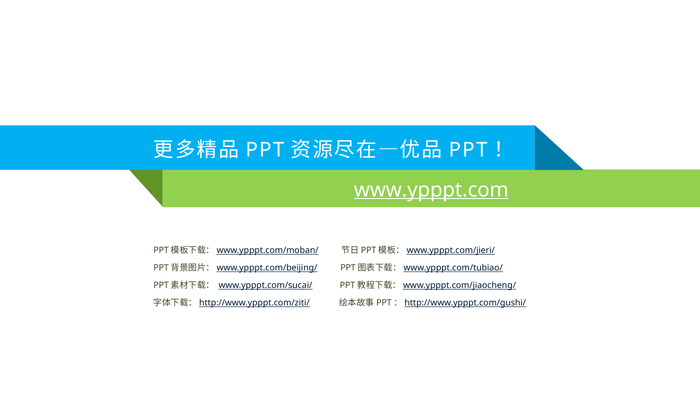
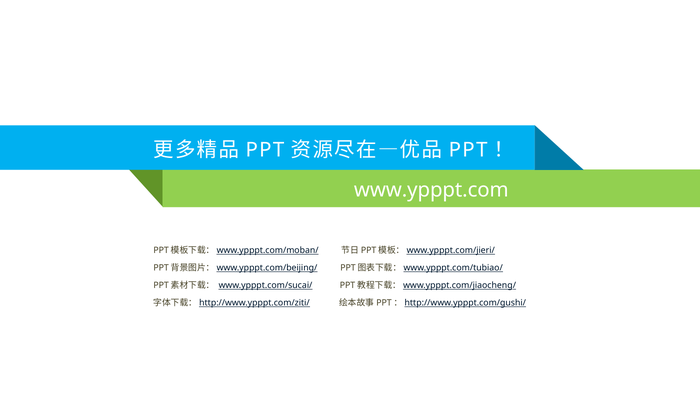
www.ypppt.com underline: present -> none (431, 190)
